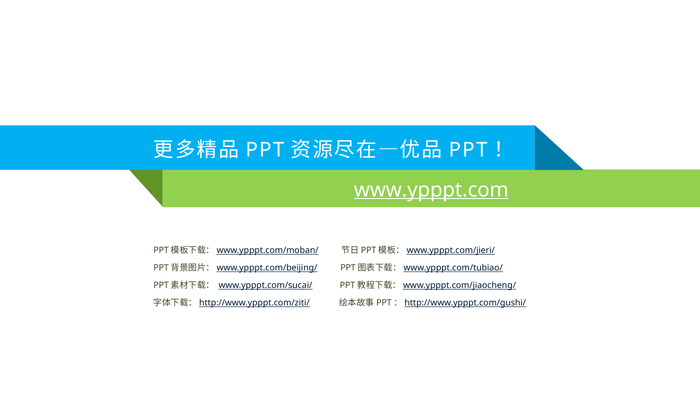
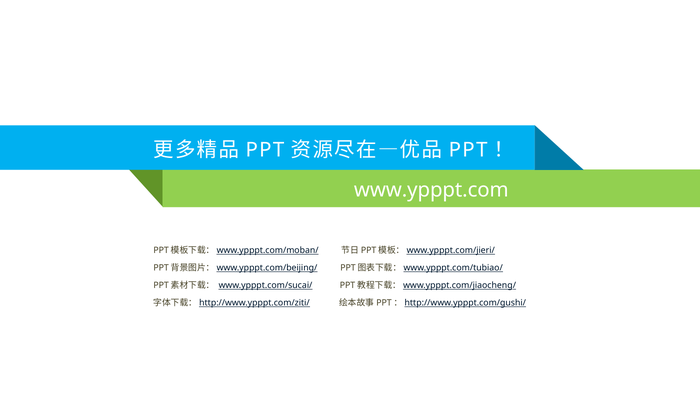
www.ypppt.com underline: present -> none (431, 190)
